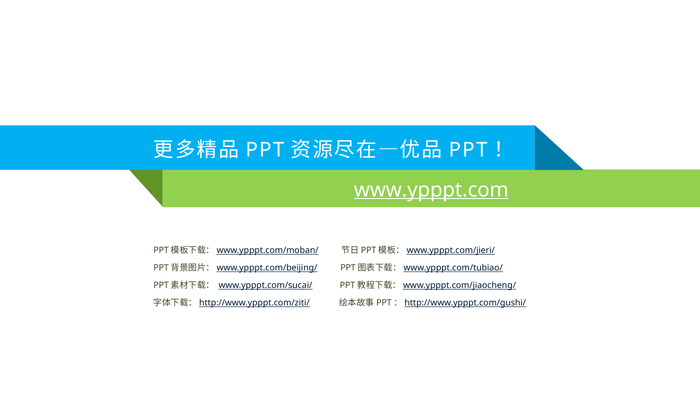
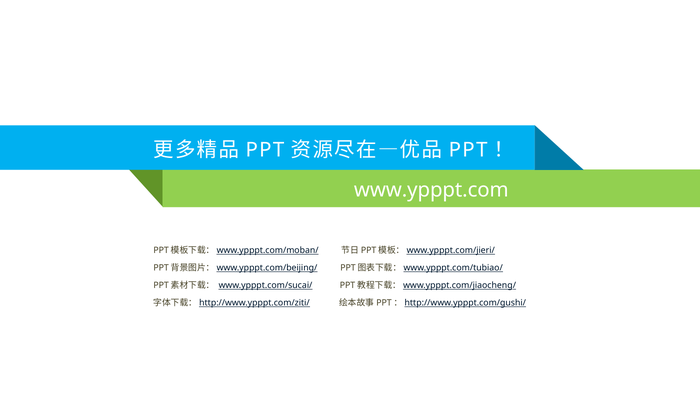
www.ypppt.com underline: present -> none (431, 190)
